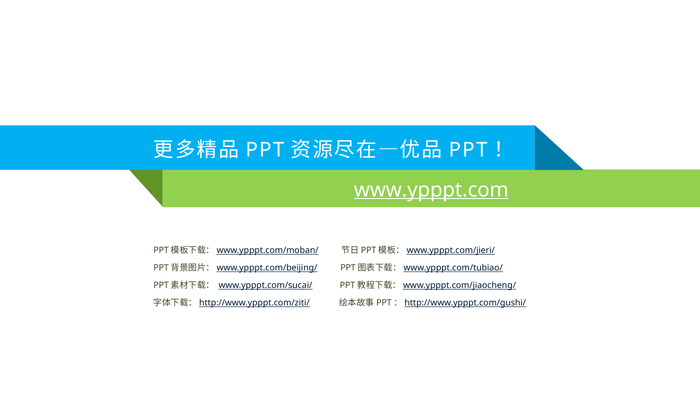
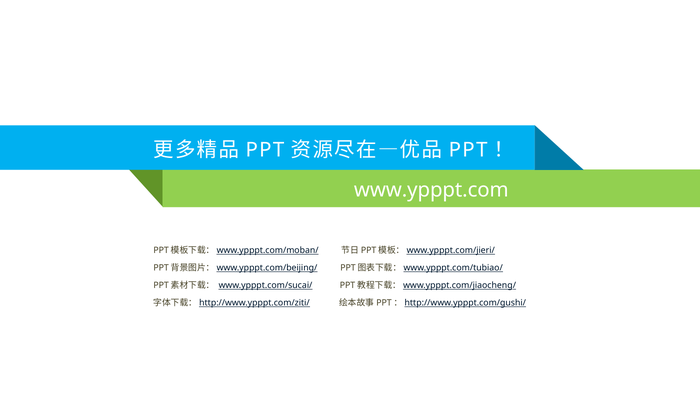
www.ypppt.com underline: present -> none (431, 190)
